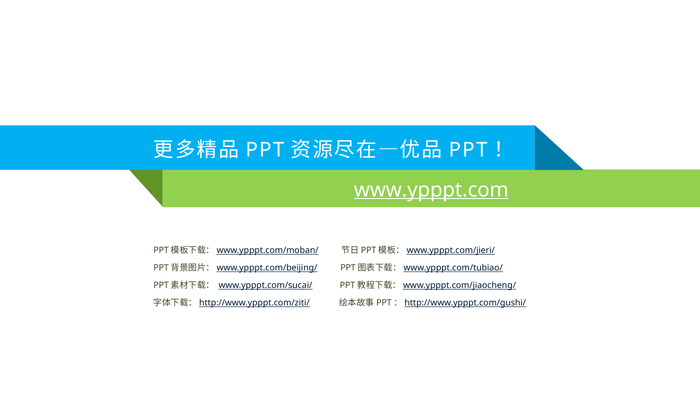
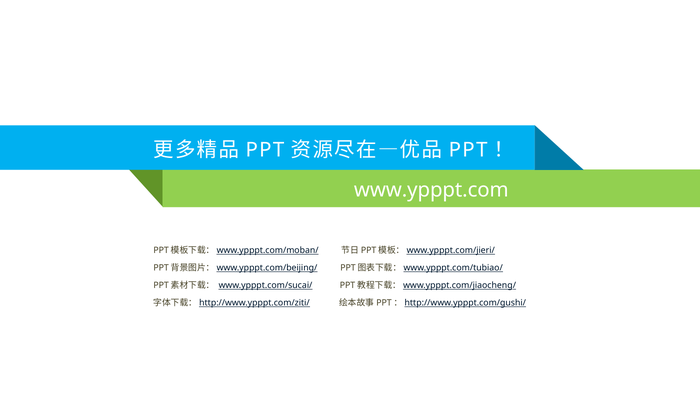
www.ypppt.com underline: present -> none (431, 190)
